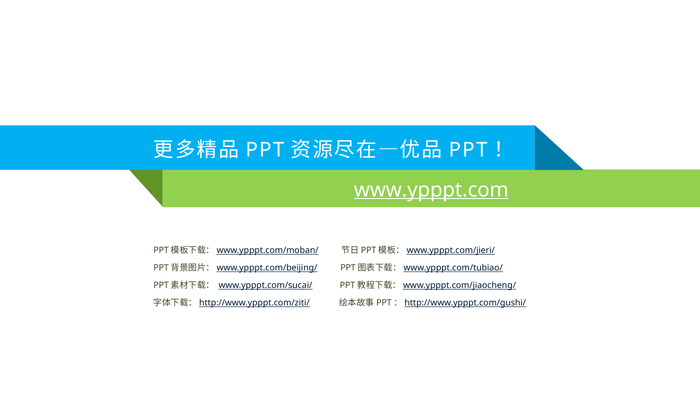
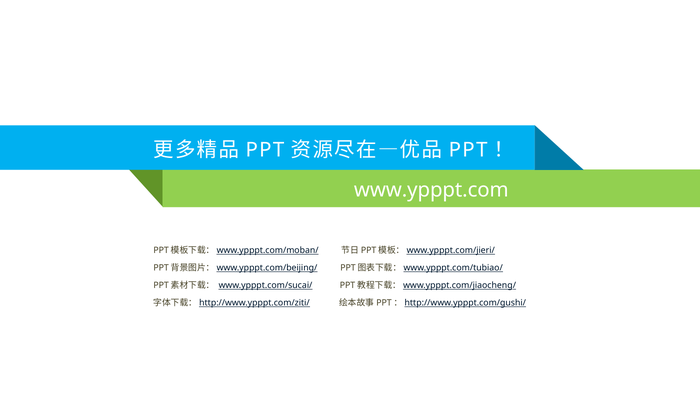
www.ypppt.com underline: present -> none (431, 190)
